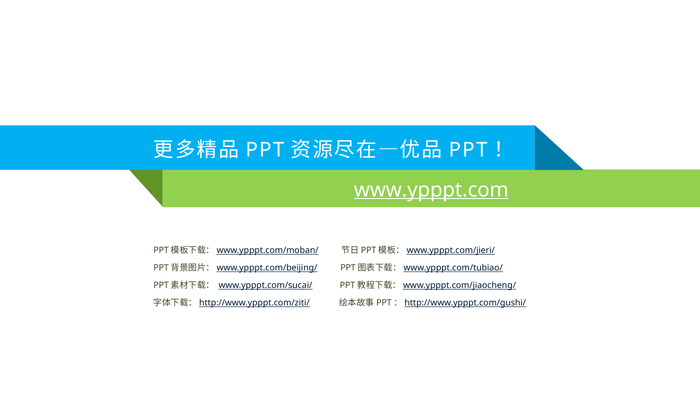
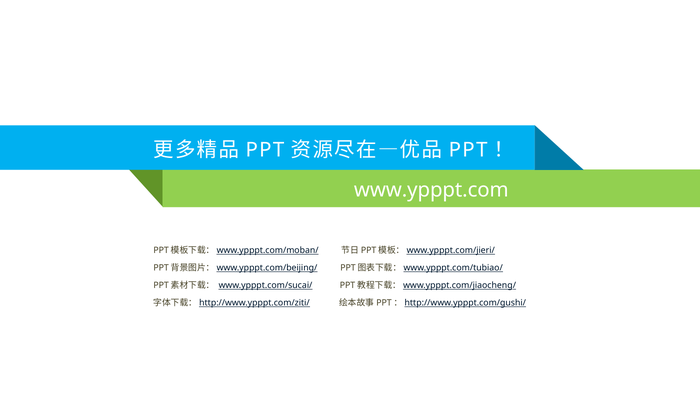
www.ypppt.com underline: present -> none (431, 190)
